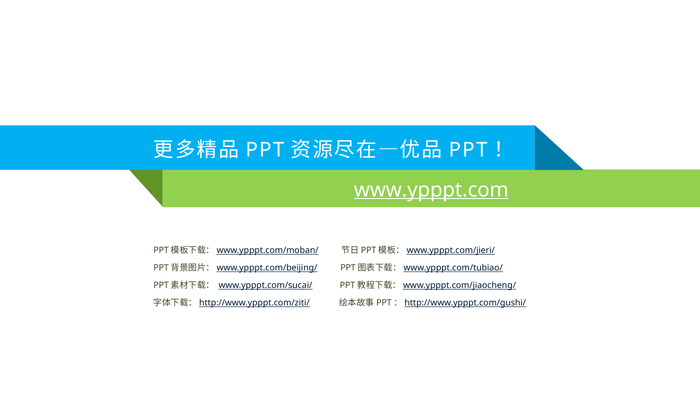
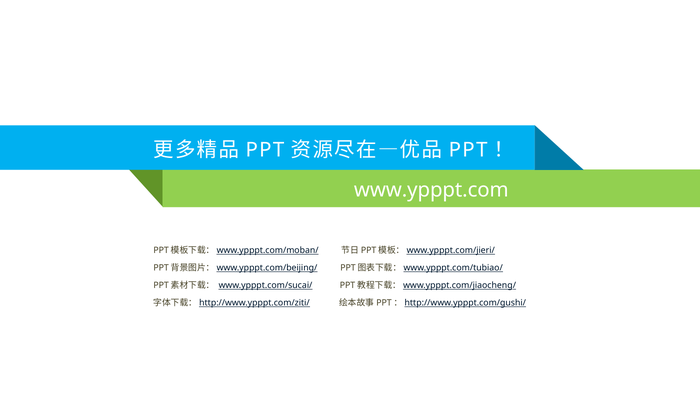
www.ypppt.com underline: present -> none (431, 190)
